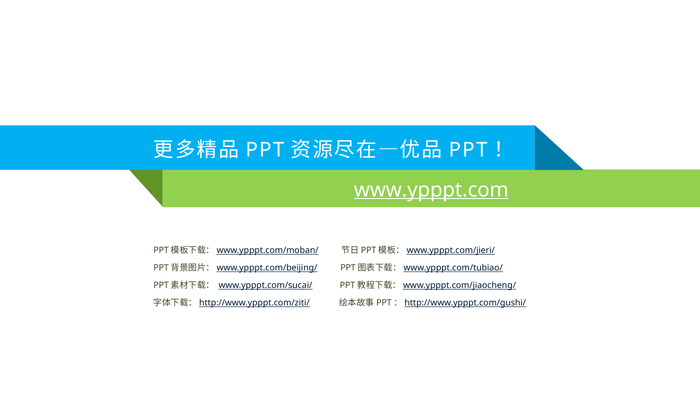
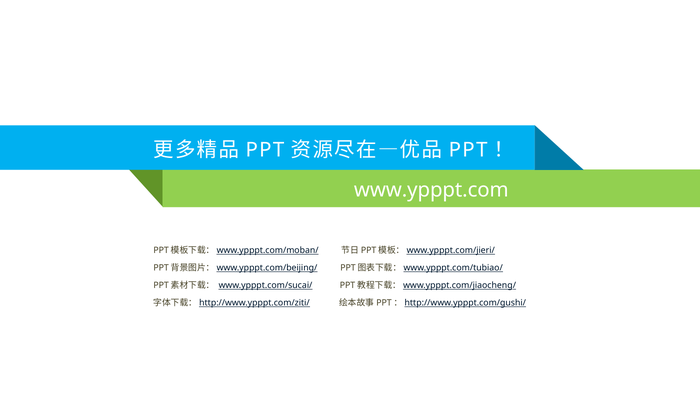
www.ypppt.com underline: present -> none (431, 190)
